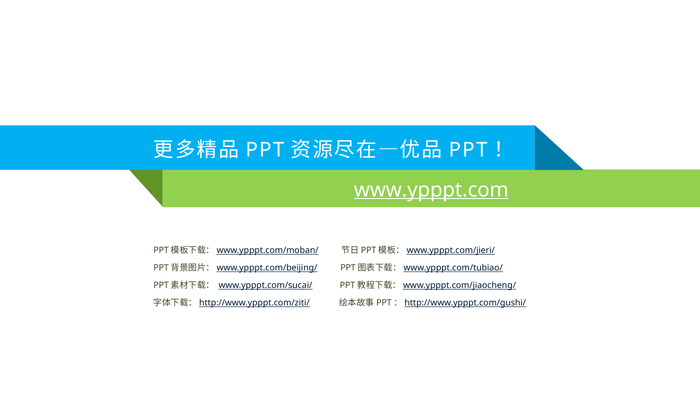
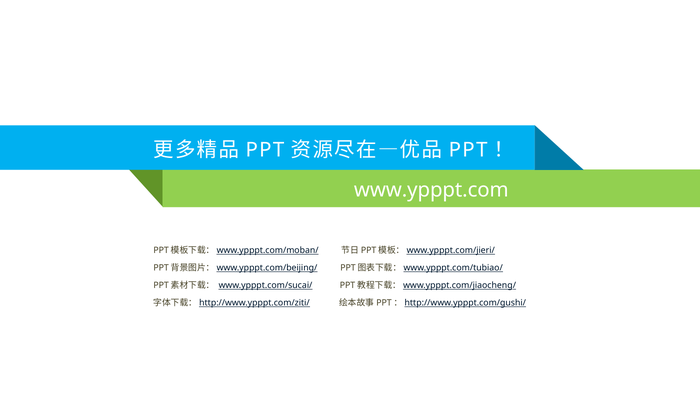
www.ypppt.com underline: present -> none (431, 190)
